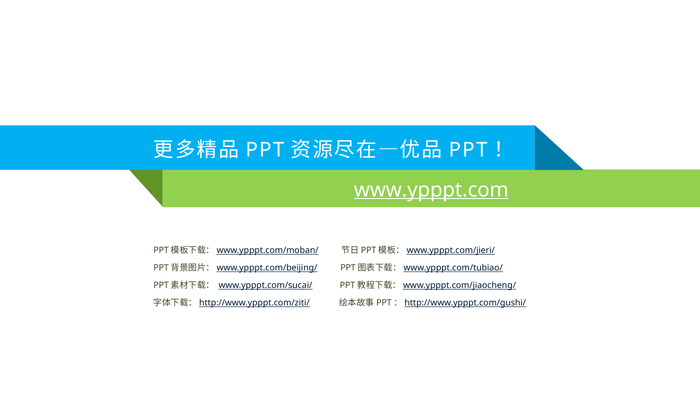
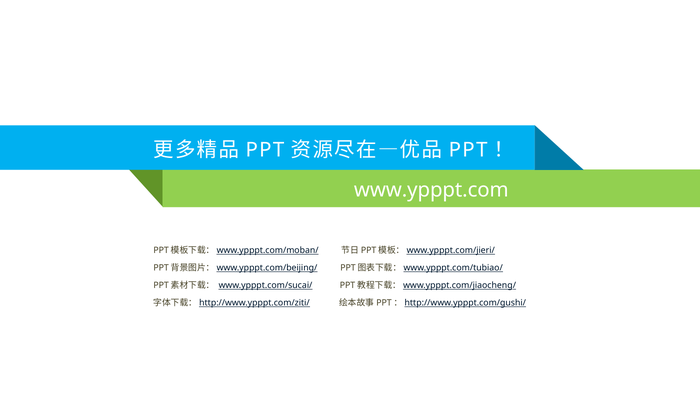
www.ypppt.com underline: present -> none (431, 190)
